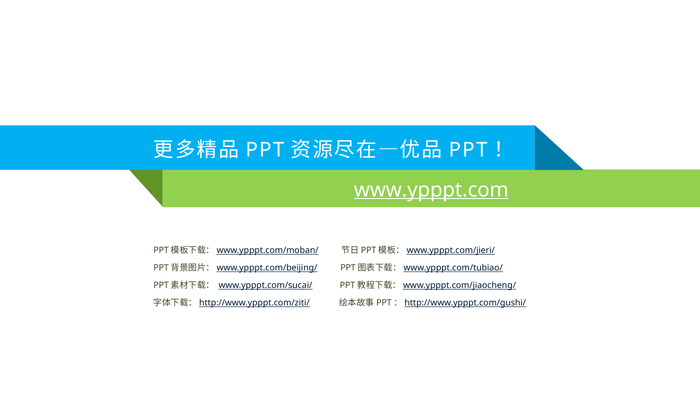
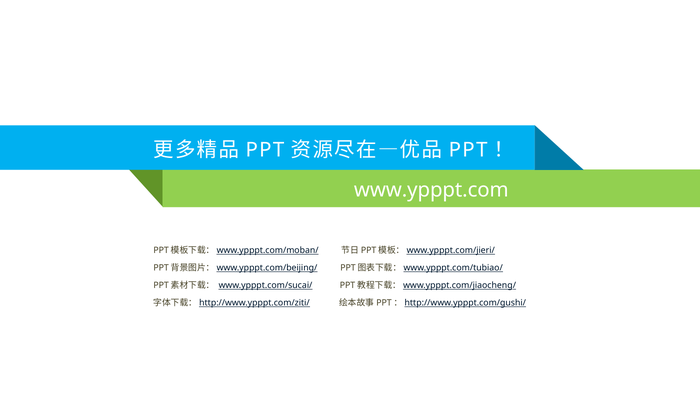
www.ypppt.com underline: present -> none (431, 190)
